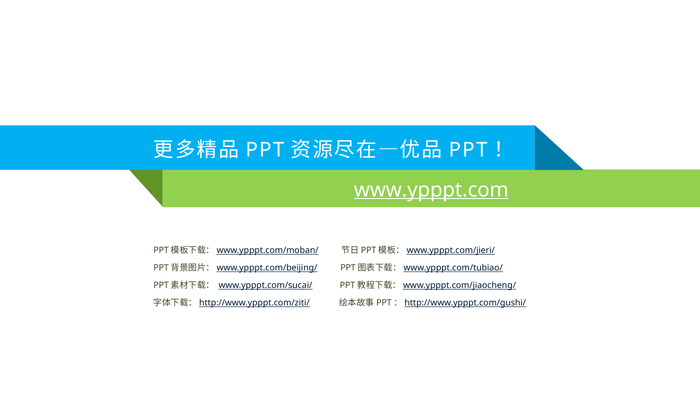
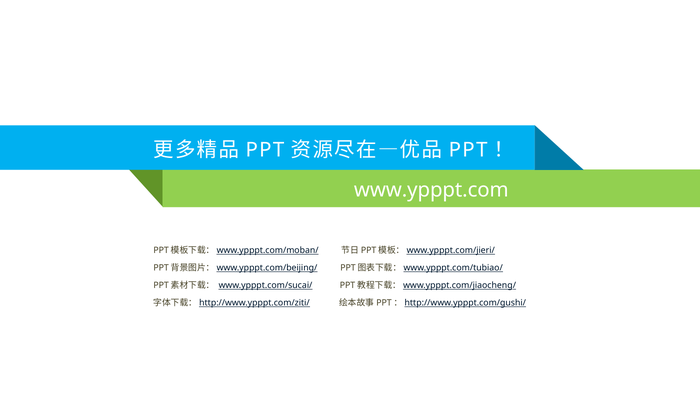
www.ypppt.com underline: present -> none (431, 190)
